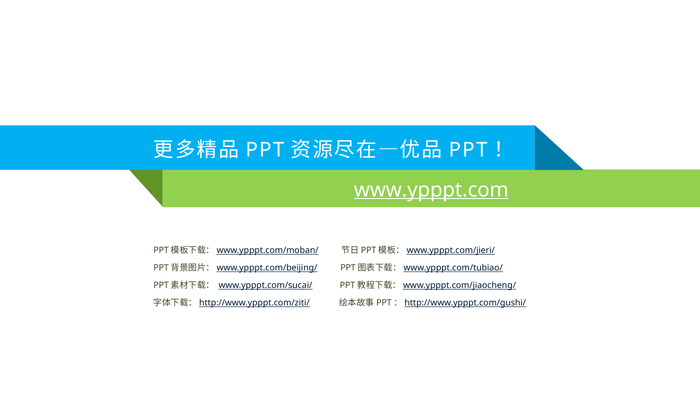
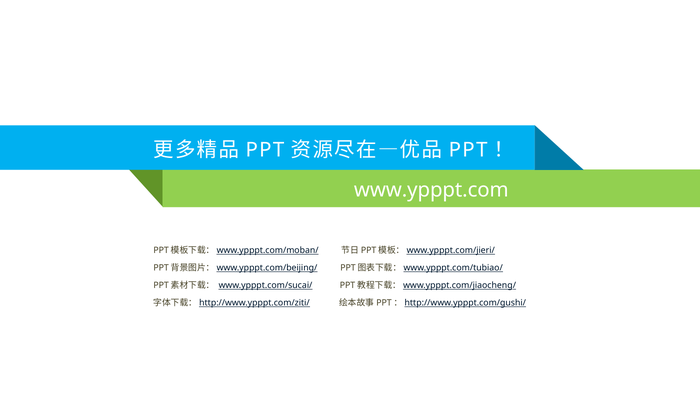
www.ypppt.com underline: present -> none (431, 190)
